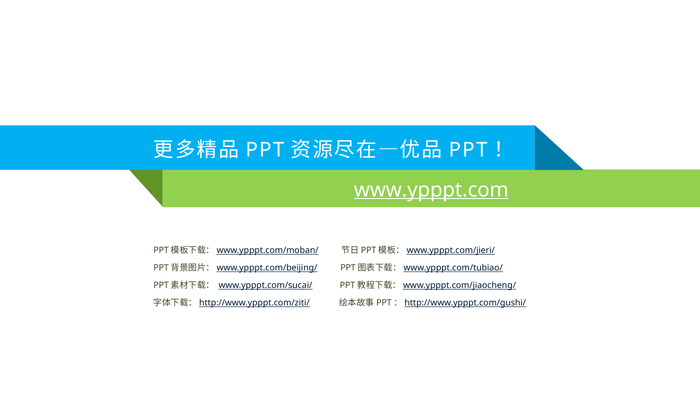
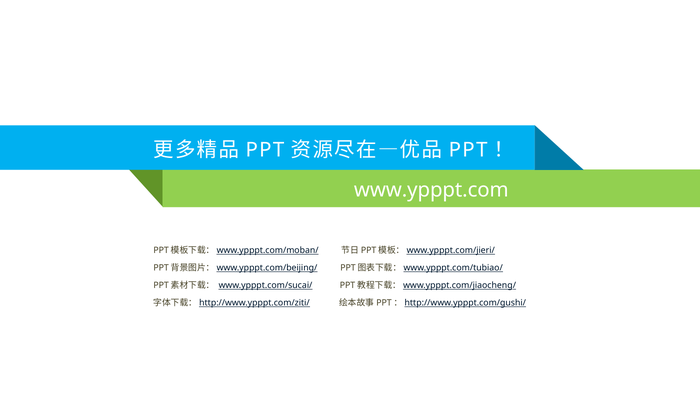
www.ypppt.com underline: present -> none (431, 190)
